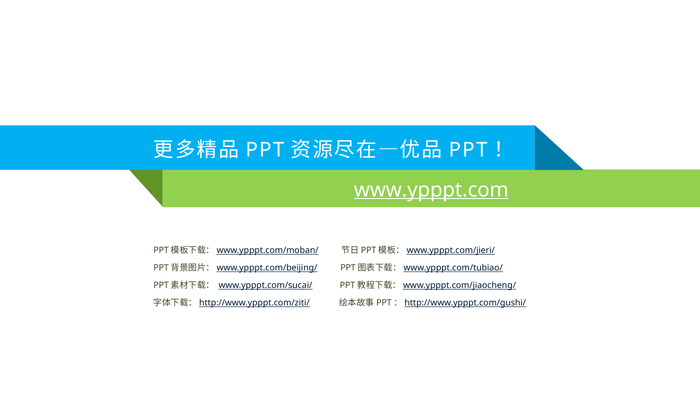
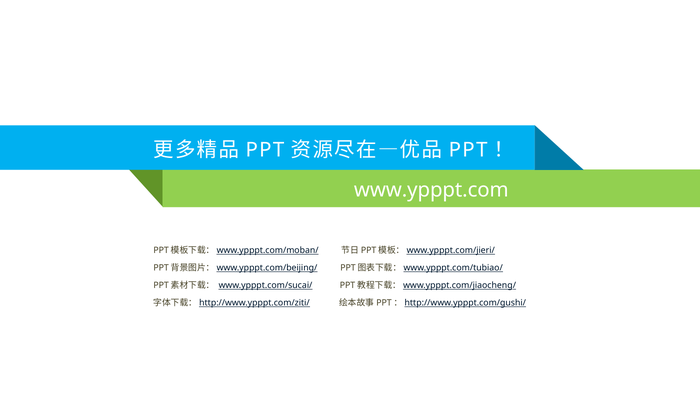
www.ypppt.com underline: present -> none (431, 190)
